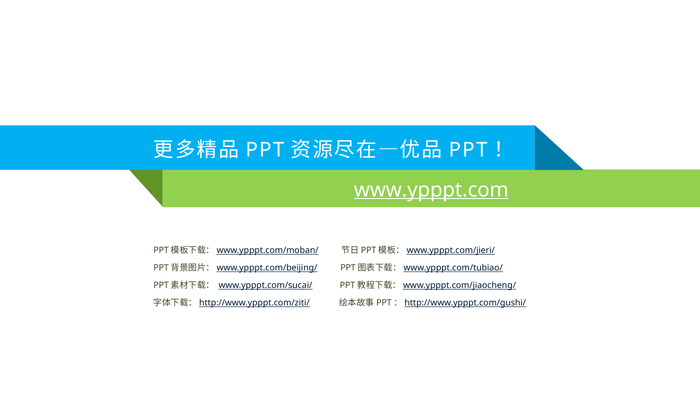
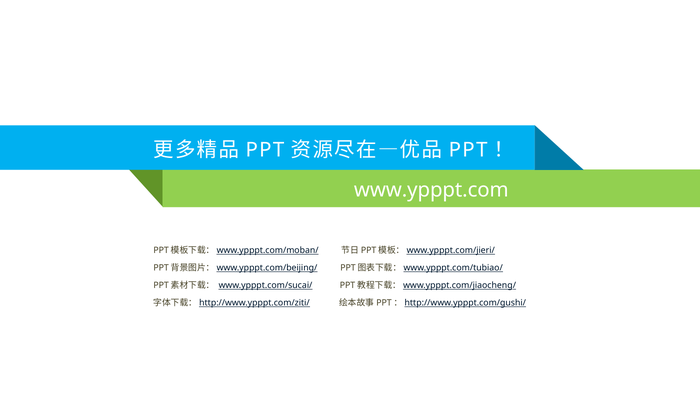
www.ypppt.com underline: present -> none (431, 190)
